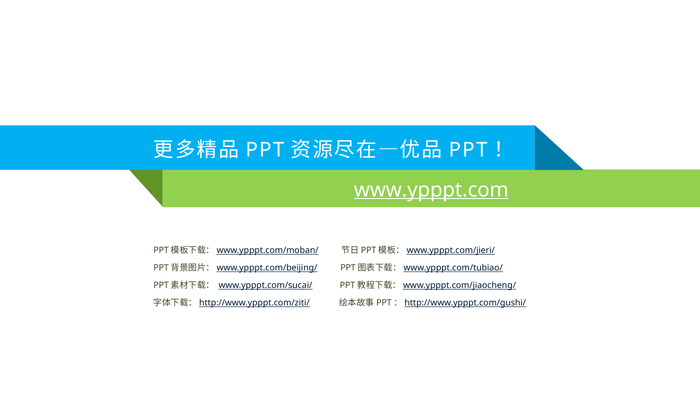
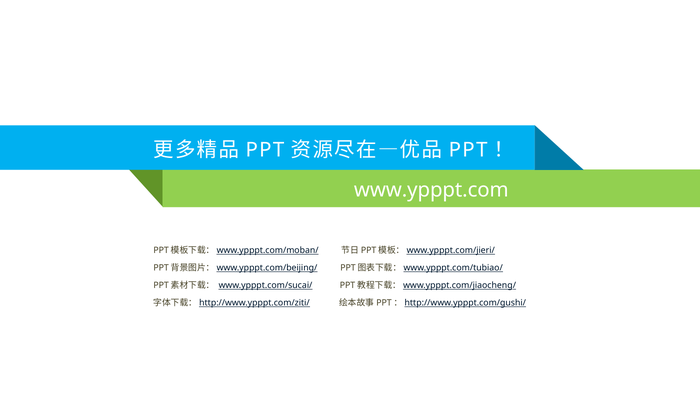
www.ypppt.com underline: present -> none (431, 190)
